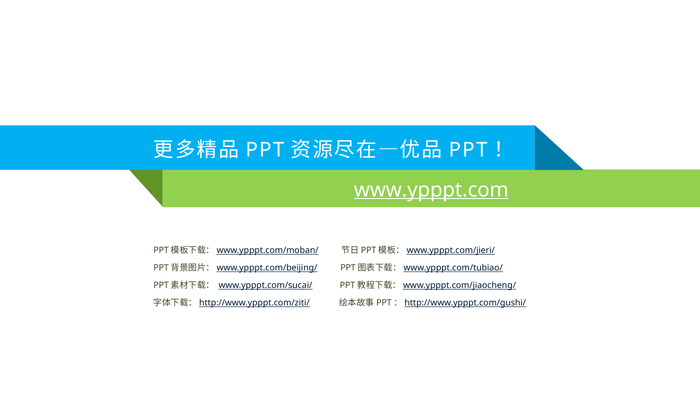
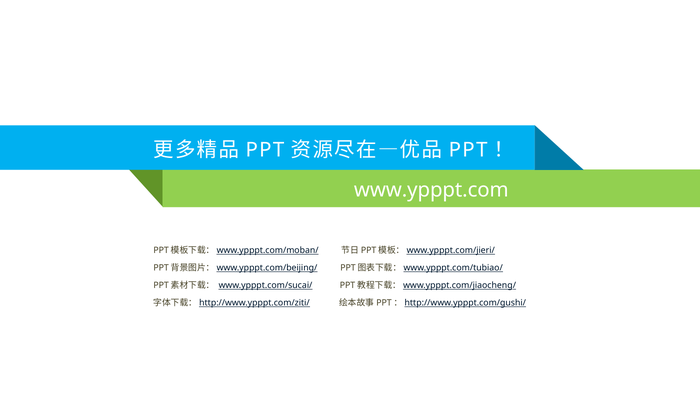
www.ypppt.com underline: present -> none (431, 190)
